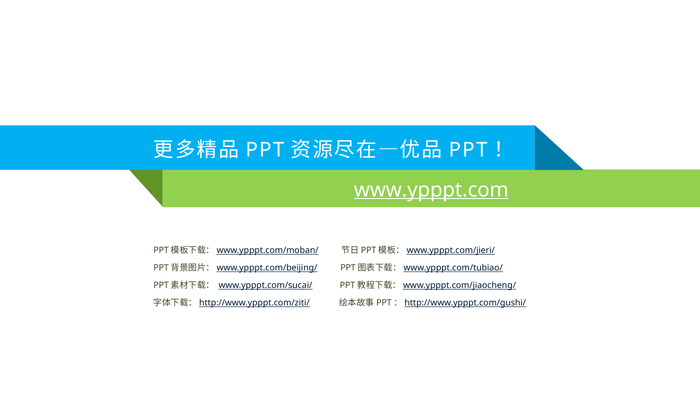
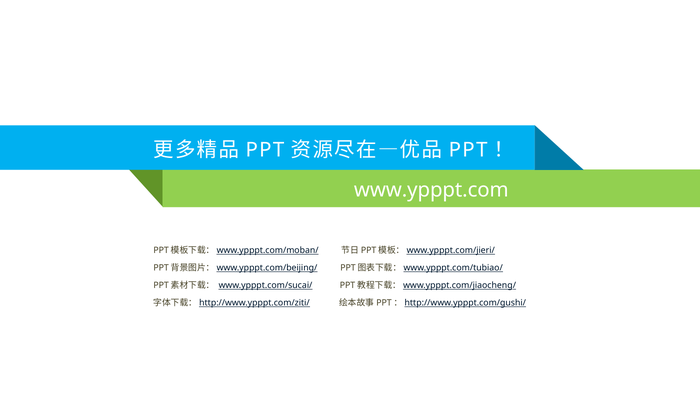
www.ypppt.com underline: present -> none (431, 190)
